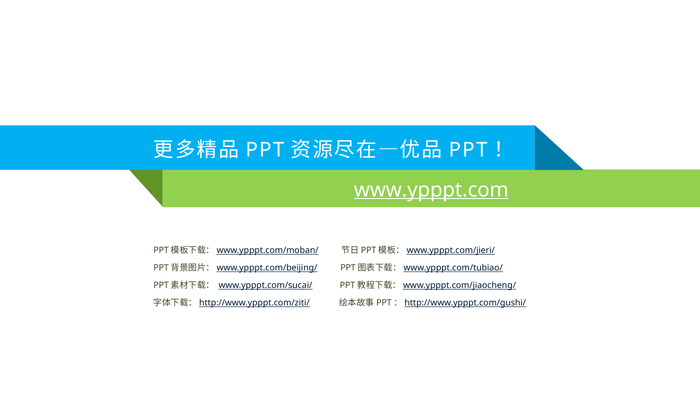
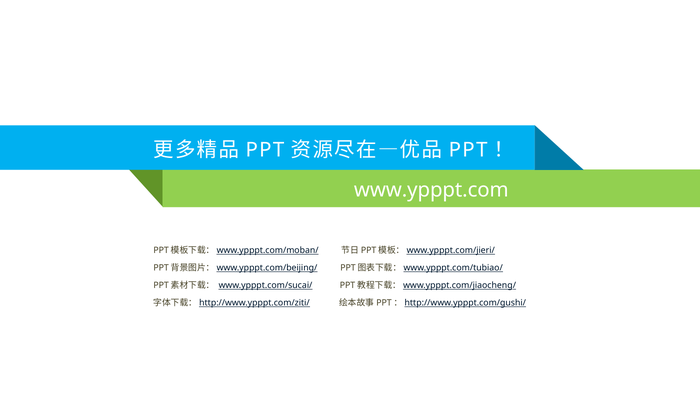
www.ypppt.com underline: present -> none (431, 190)
